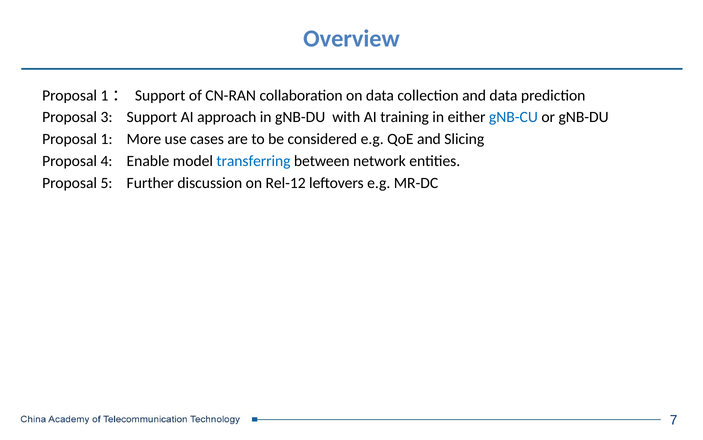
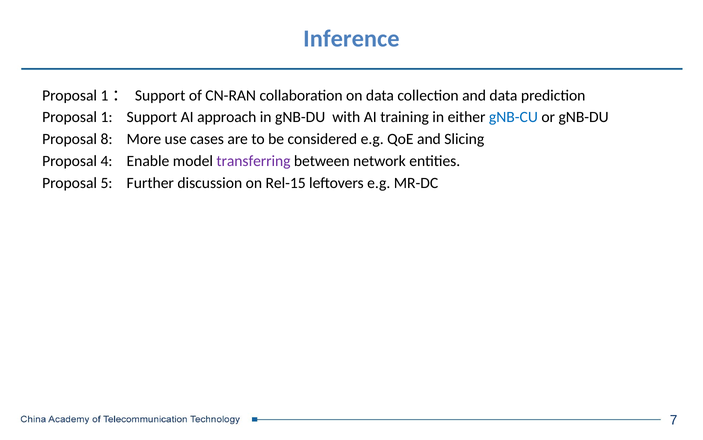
Overview: Overview -> Inference (351, 39)
3: 3 -> 1 (107, 117)
1: 1 -> 8 (107, 139)
transferring colour: blue -> purple (254, 161)
Rel-12: Rel-12 -> Rel-15 (286, 183)
